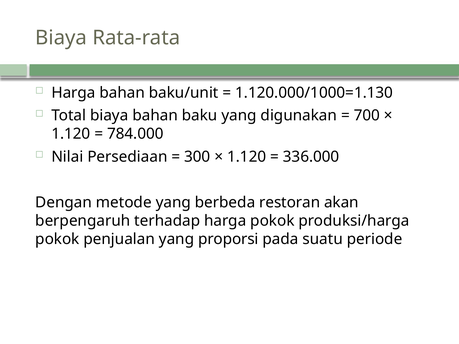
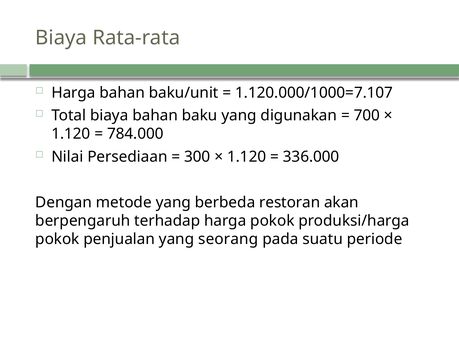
1.120.000/1000=1.130: 1.120.000/1000=1.130 -> 1.120.000/1000=7.107 (314, 93)
proporsi: proporsi -> seorang (228, 239)
